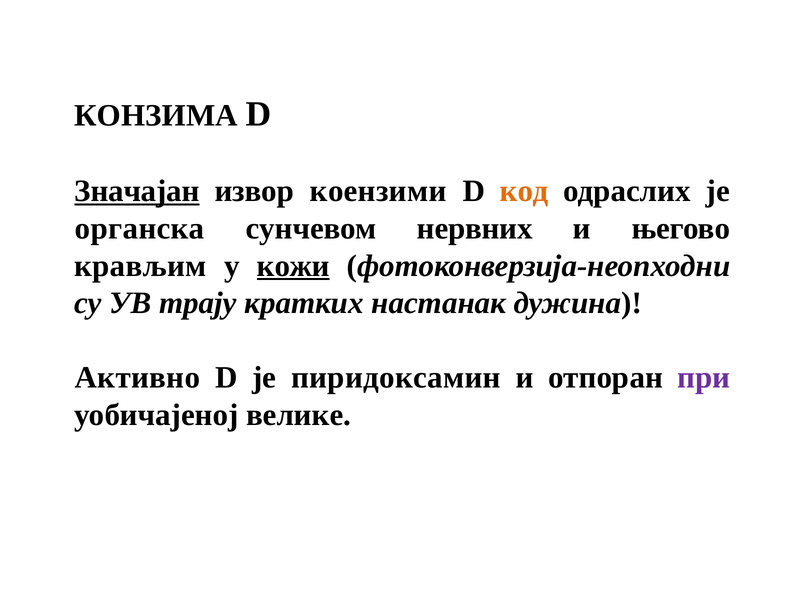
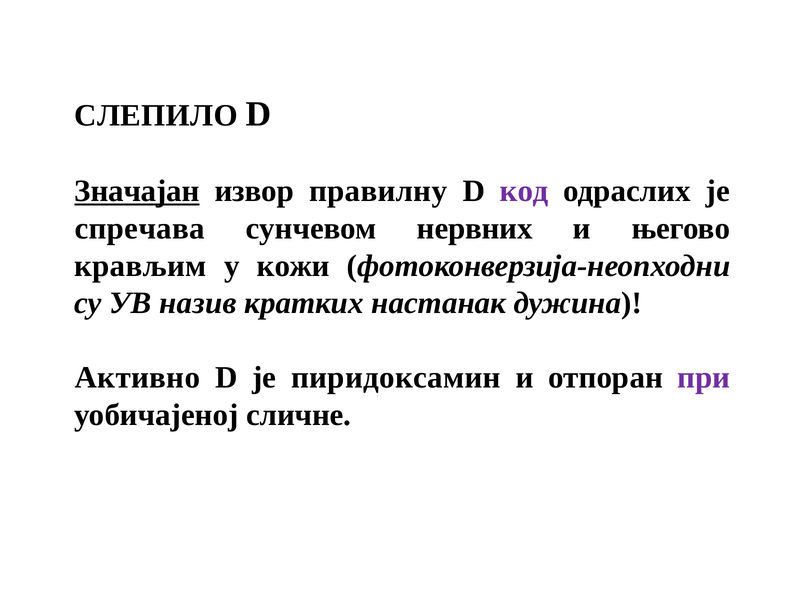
КОНЗИМА: КОНЗИМА -> СЛЕПИЛО (156, 116)
коензими: коензими -> правилну (378, 191)
код colour: orange -> purple (524, 191)
органска: органска -> спречава (140, 228)
кожи underline: present -> none (293, 266)
трају: трају -> назив (198, 303)
велике: велике -> сличне (299, 415)
